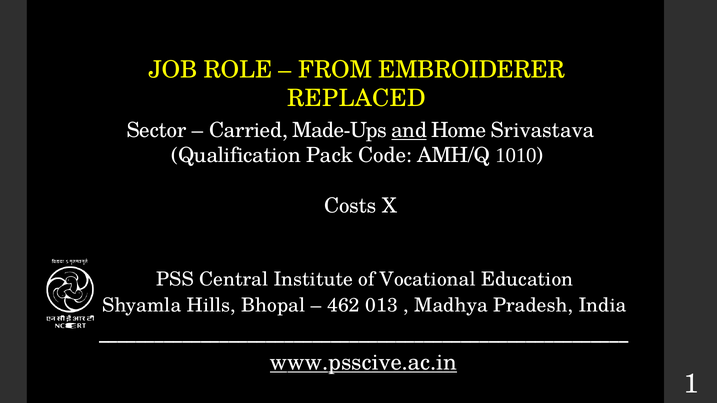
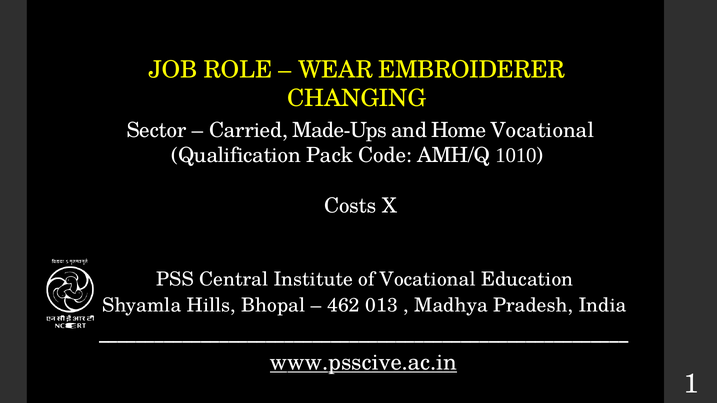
FROM: FROM -> WEAR (336, 70)
REPLACED: REPLACED -> CHANGING (357, 98)
and underline: present -> none (409, 130)
Home Srivastava: Srivastava -> Vocational (543, 130)
